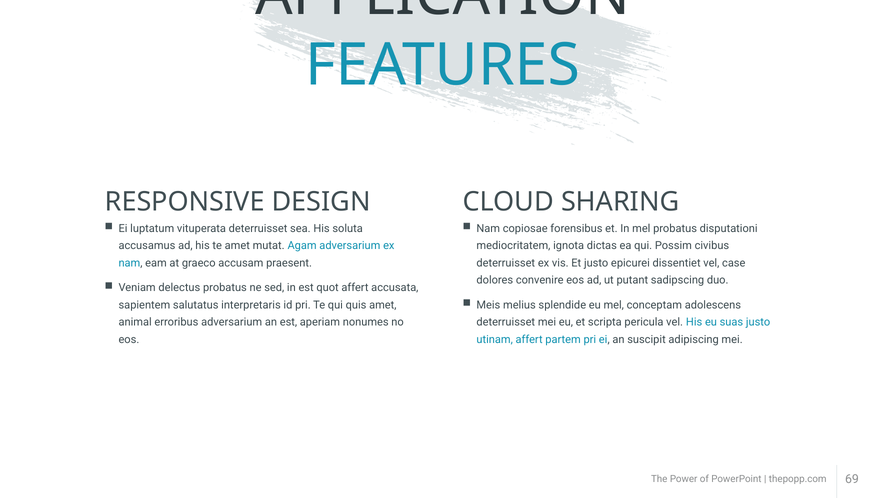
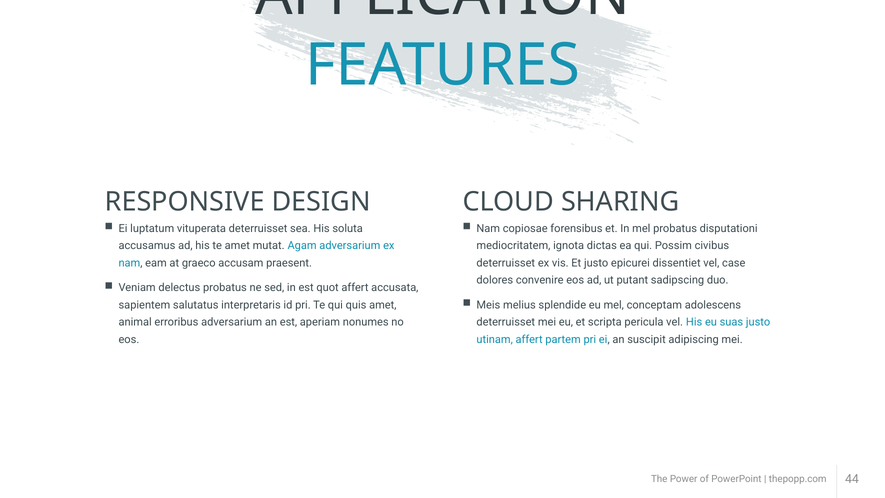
69: 69 -> 44 (852, 479)
